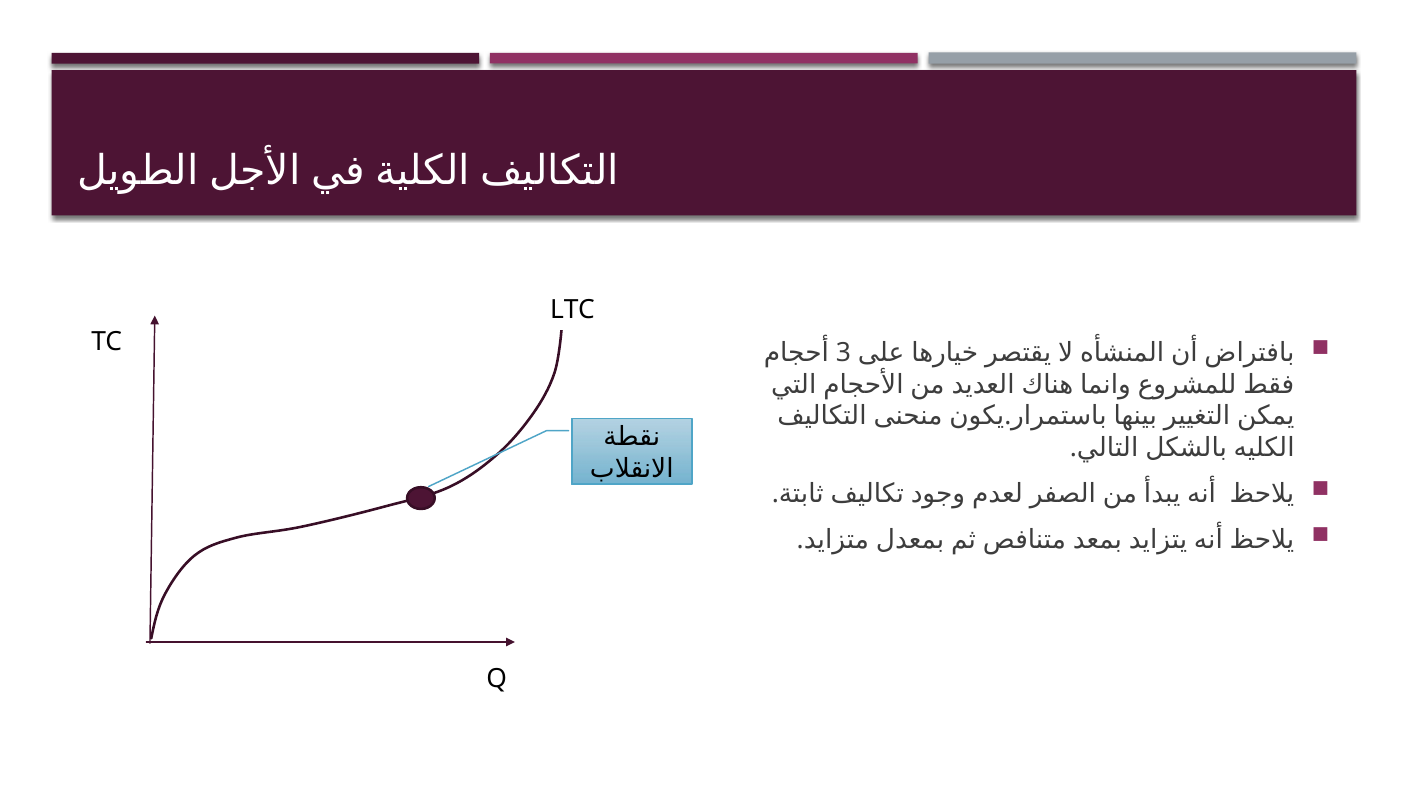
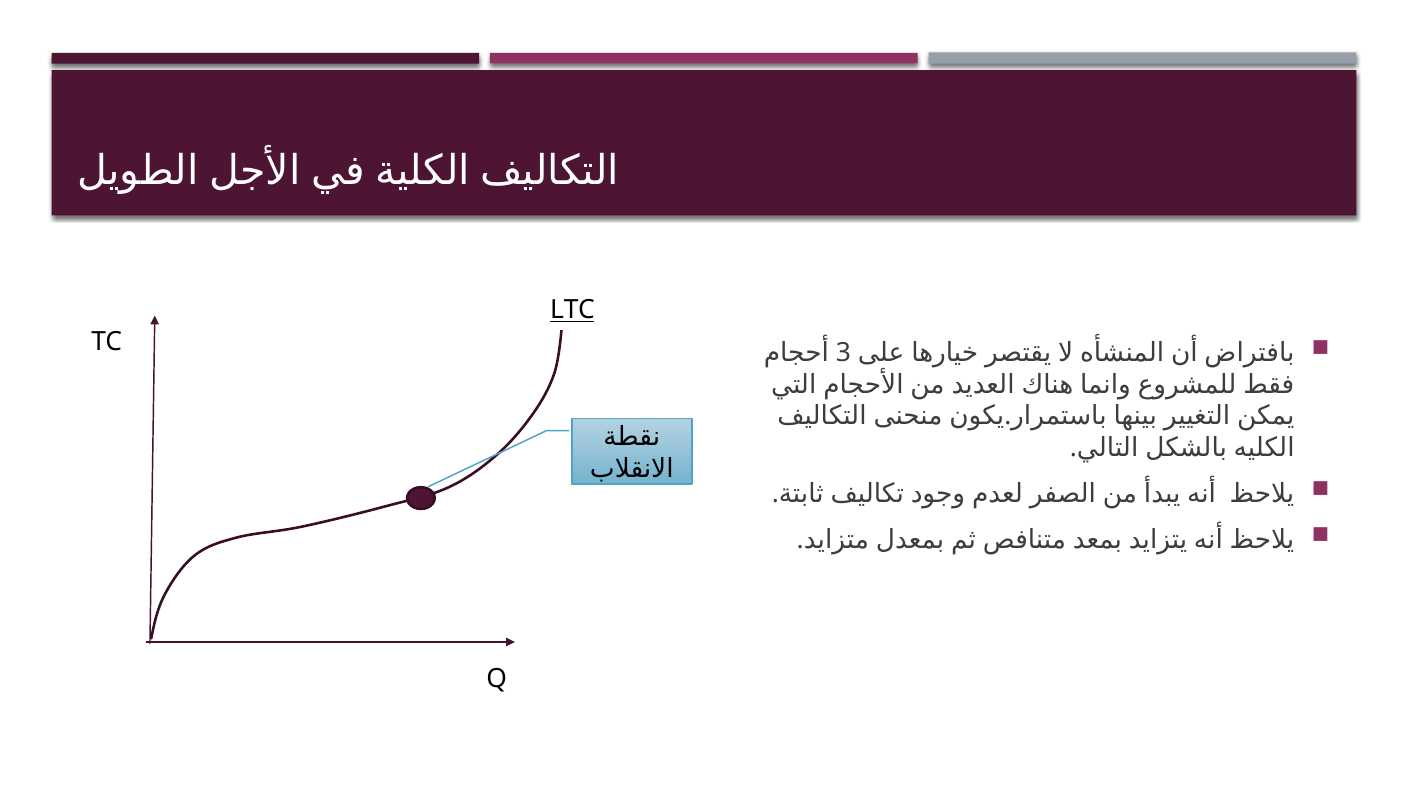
LTC underline: none -> present (573, 310)
